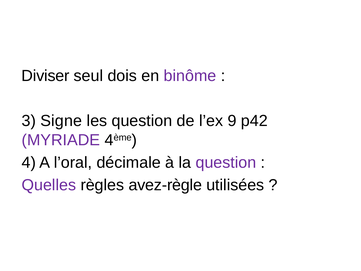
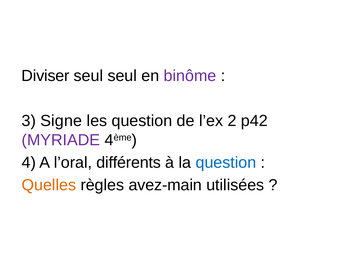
seul dois: dois -> seul (122, 76)
9: 9 -> 2 (232, 121)
décimale: décimale -> différents (129, 162)
question colour: purple -> blue (226, 162)
Quelles colour: purple -> orange (49, 185)
avez-règle: avez-règle -> avez-main (165, 185)
